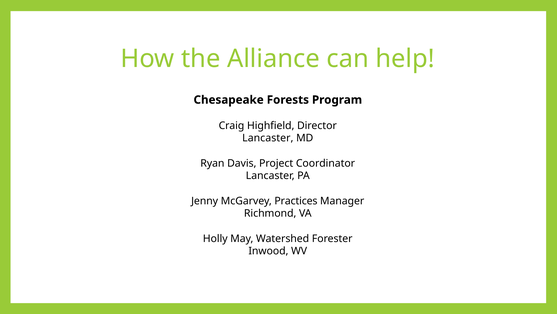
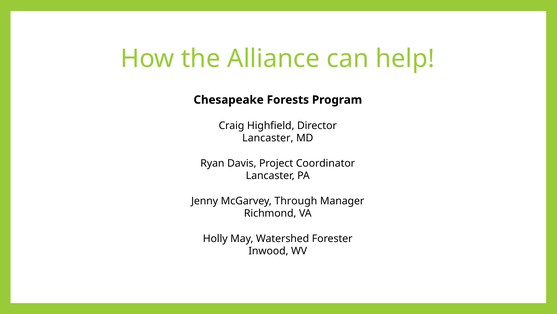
Practices: Practices -> Through (296, 201)
